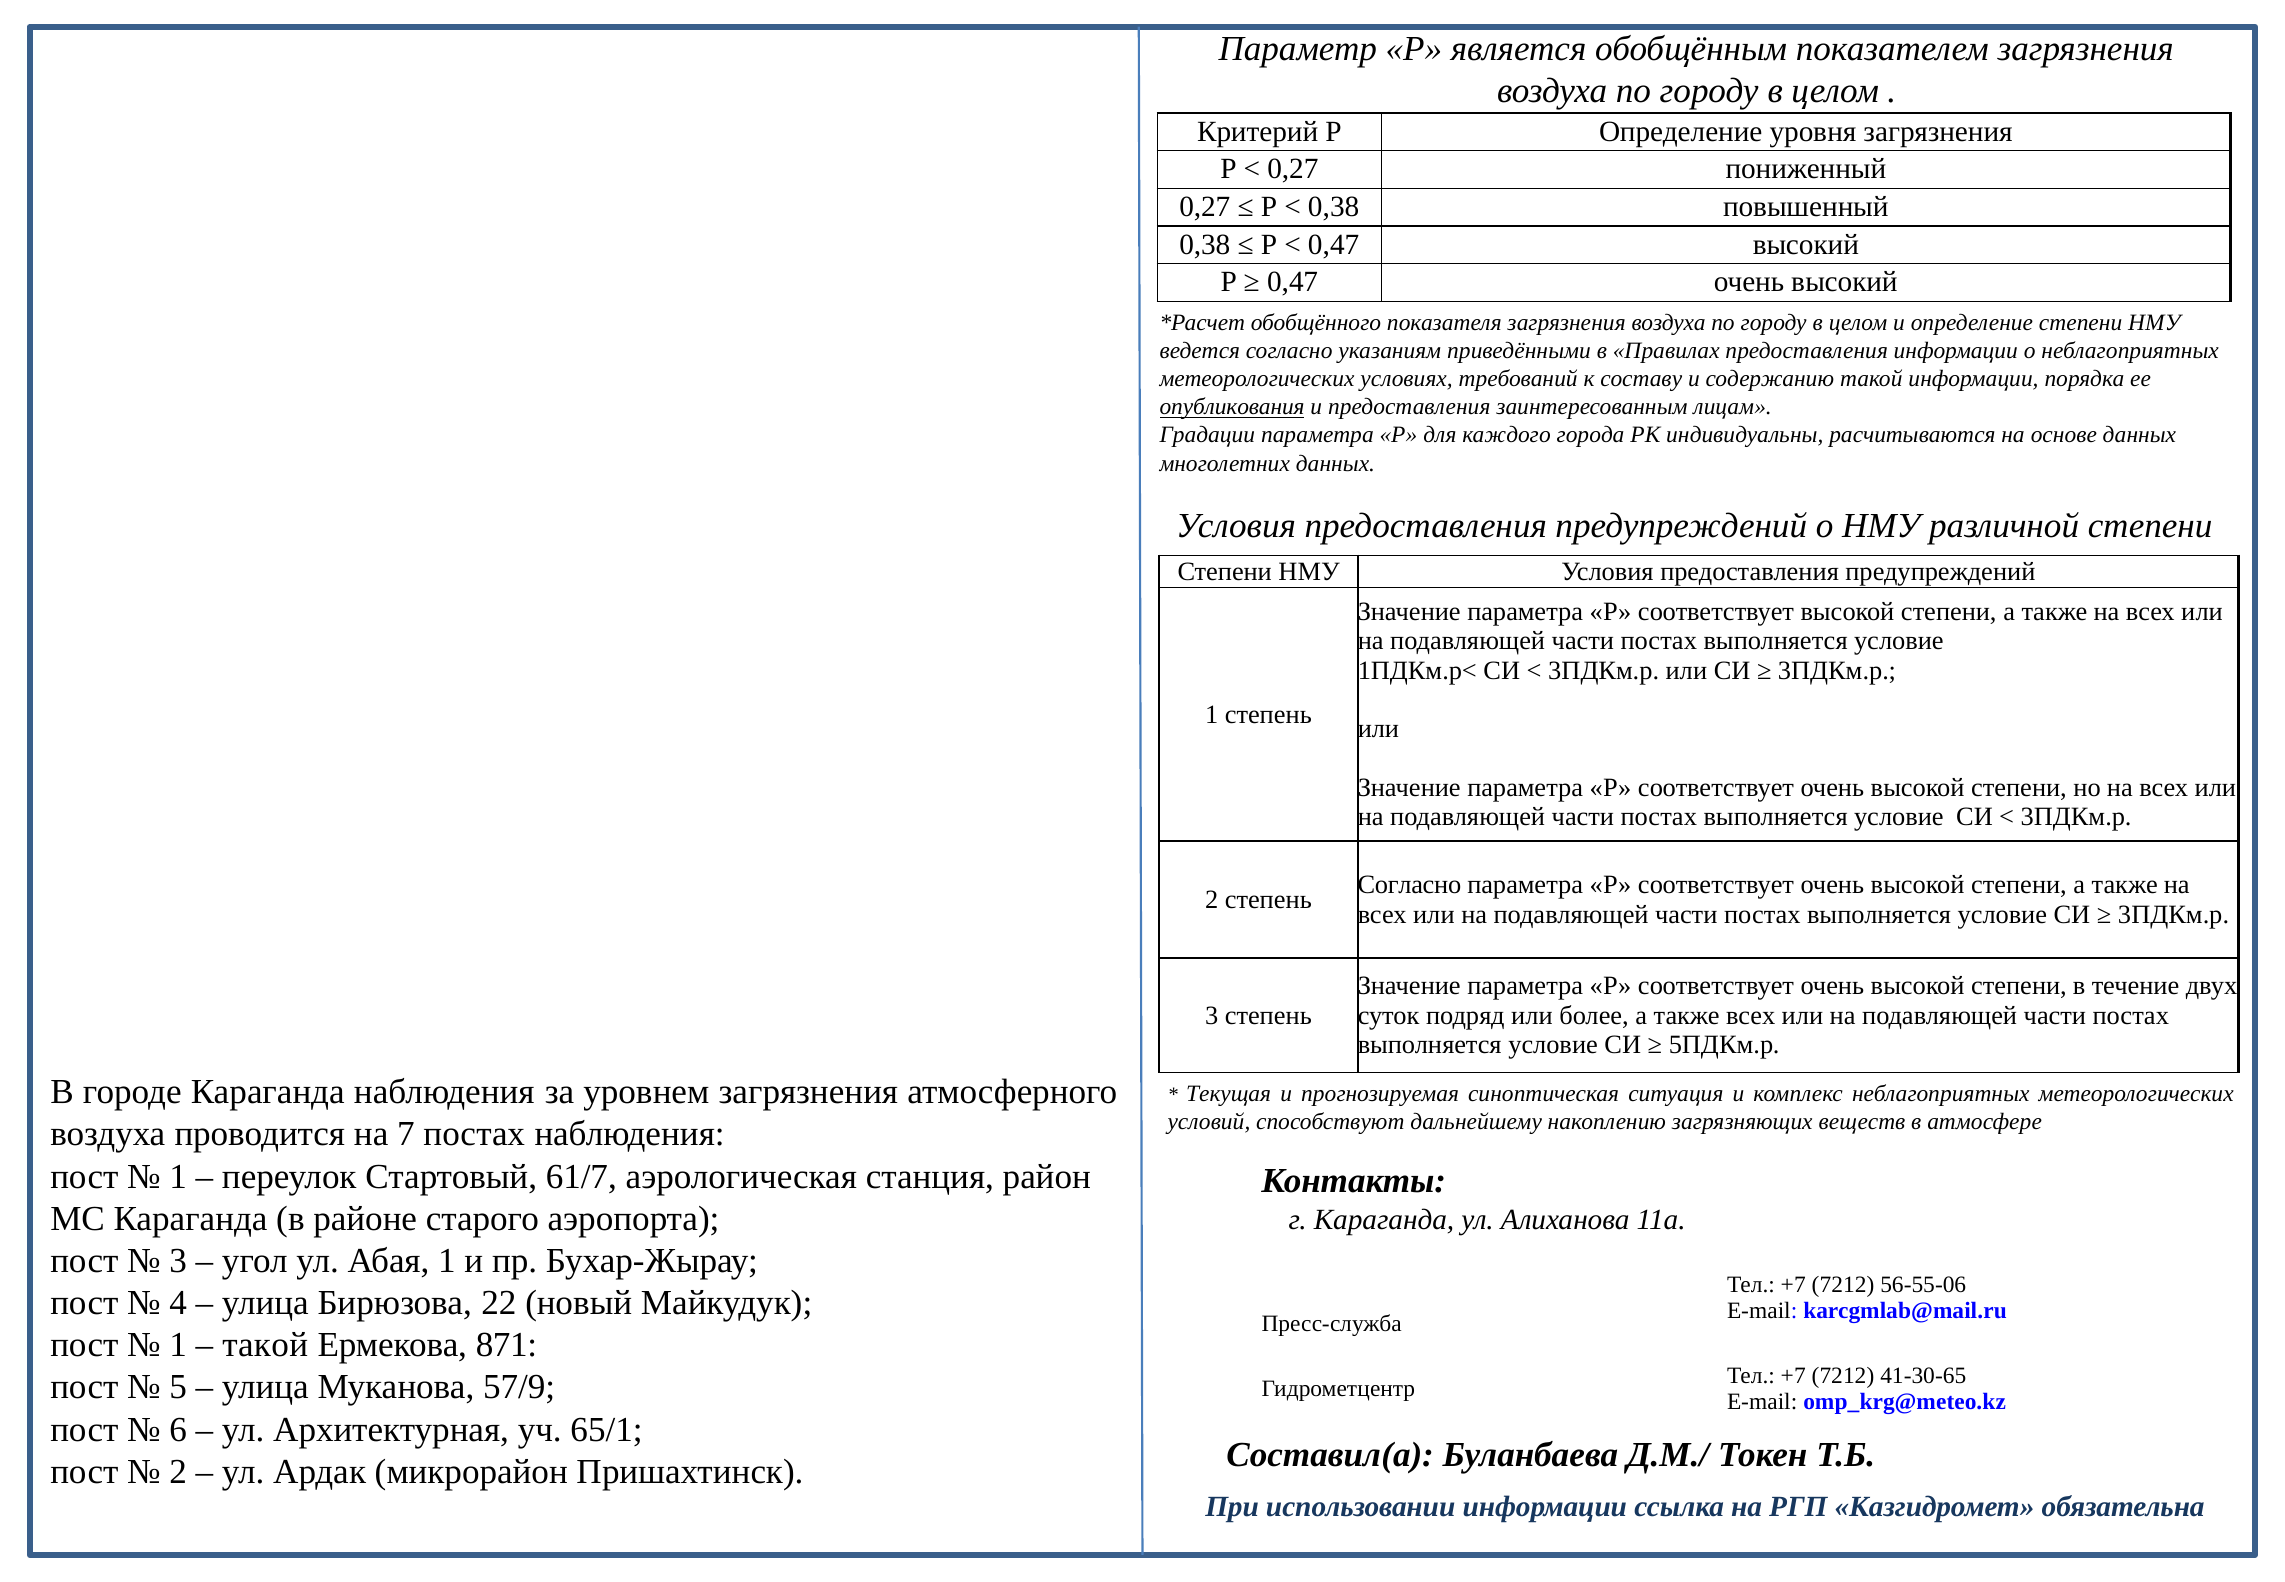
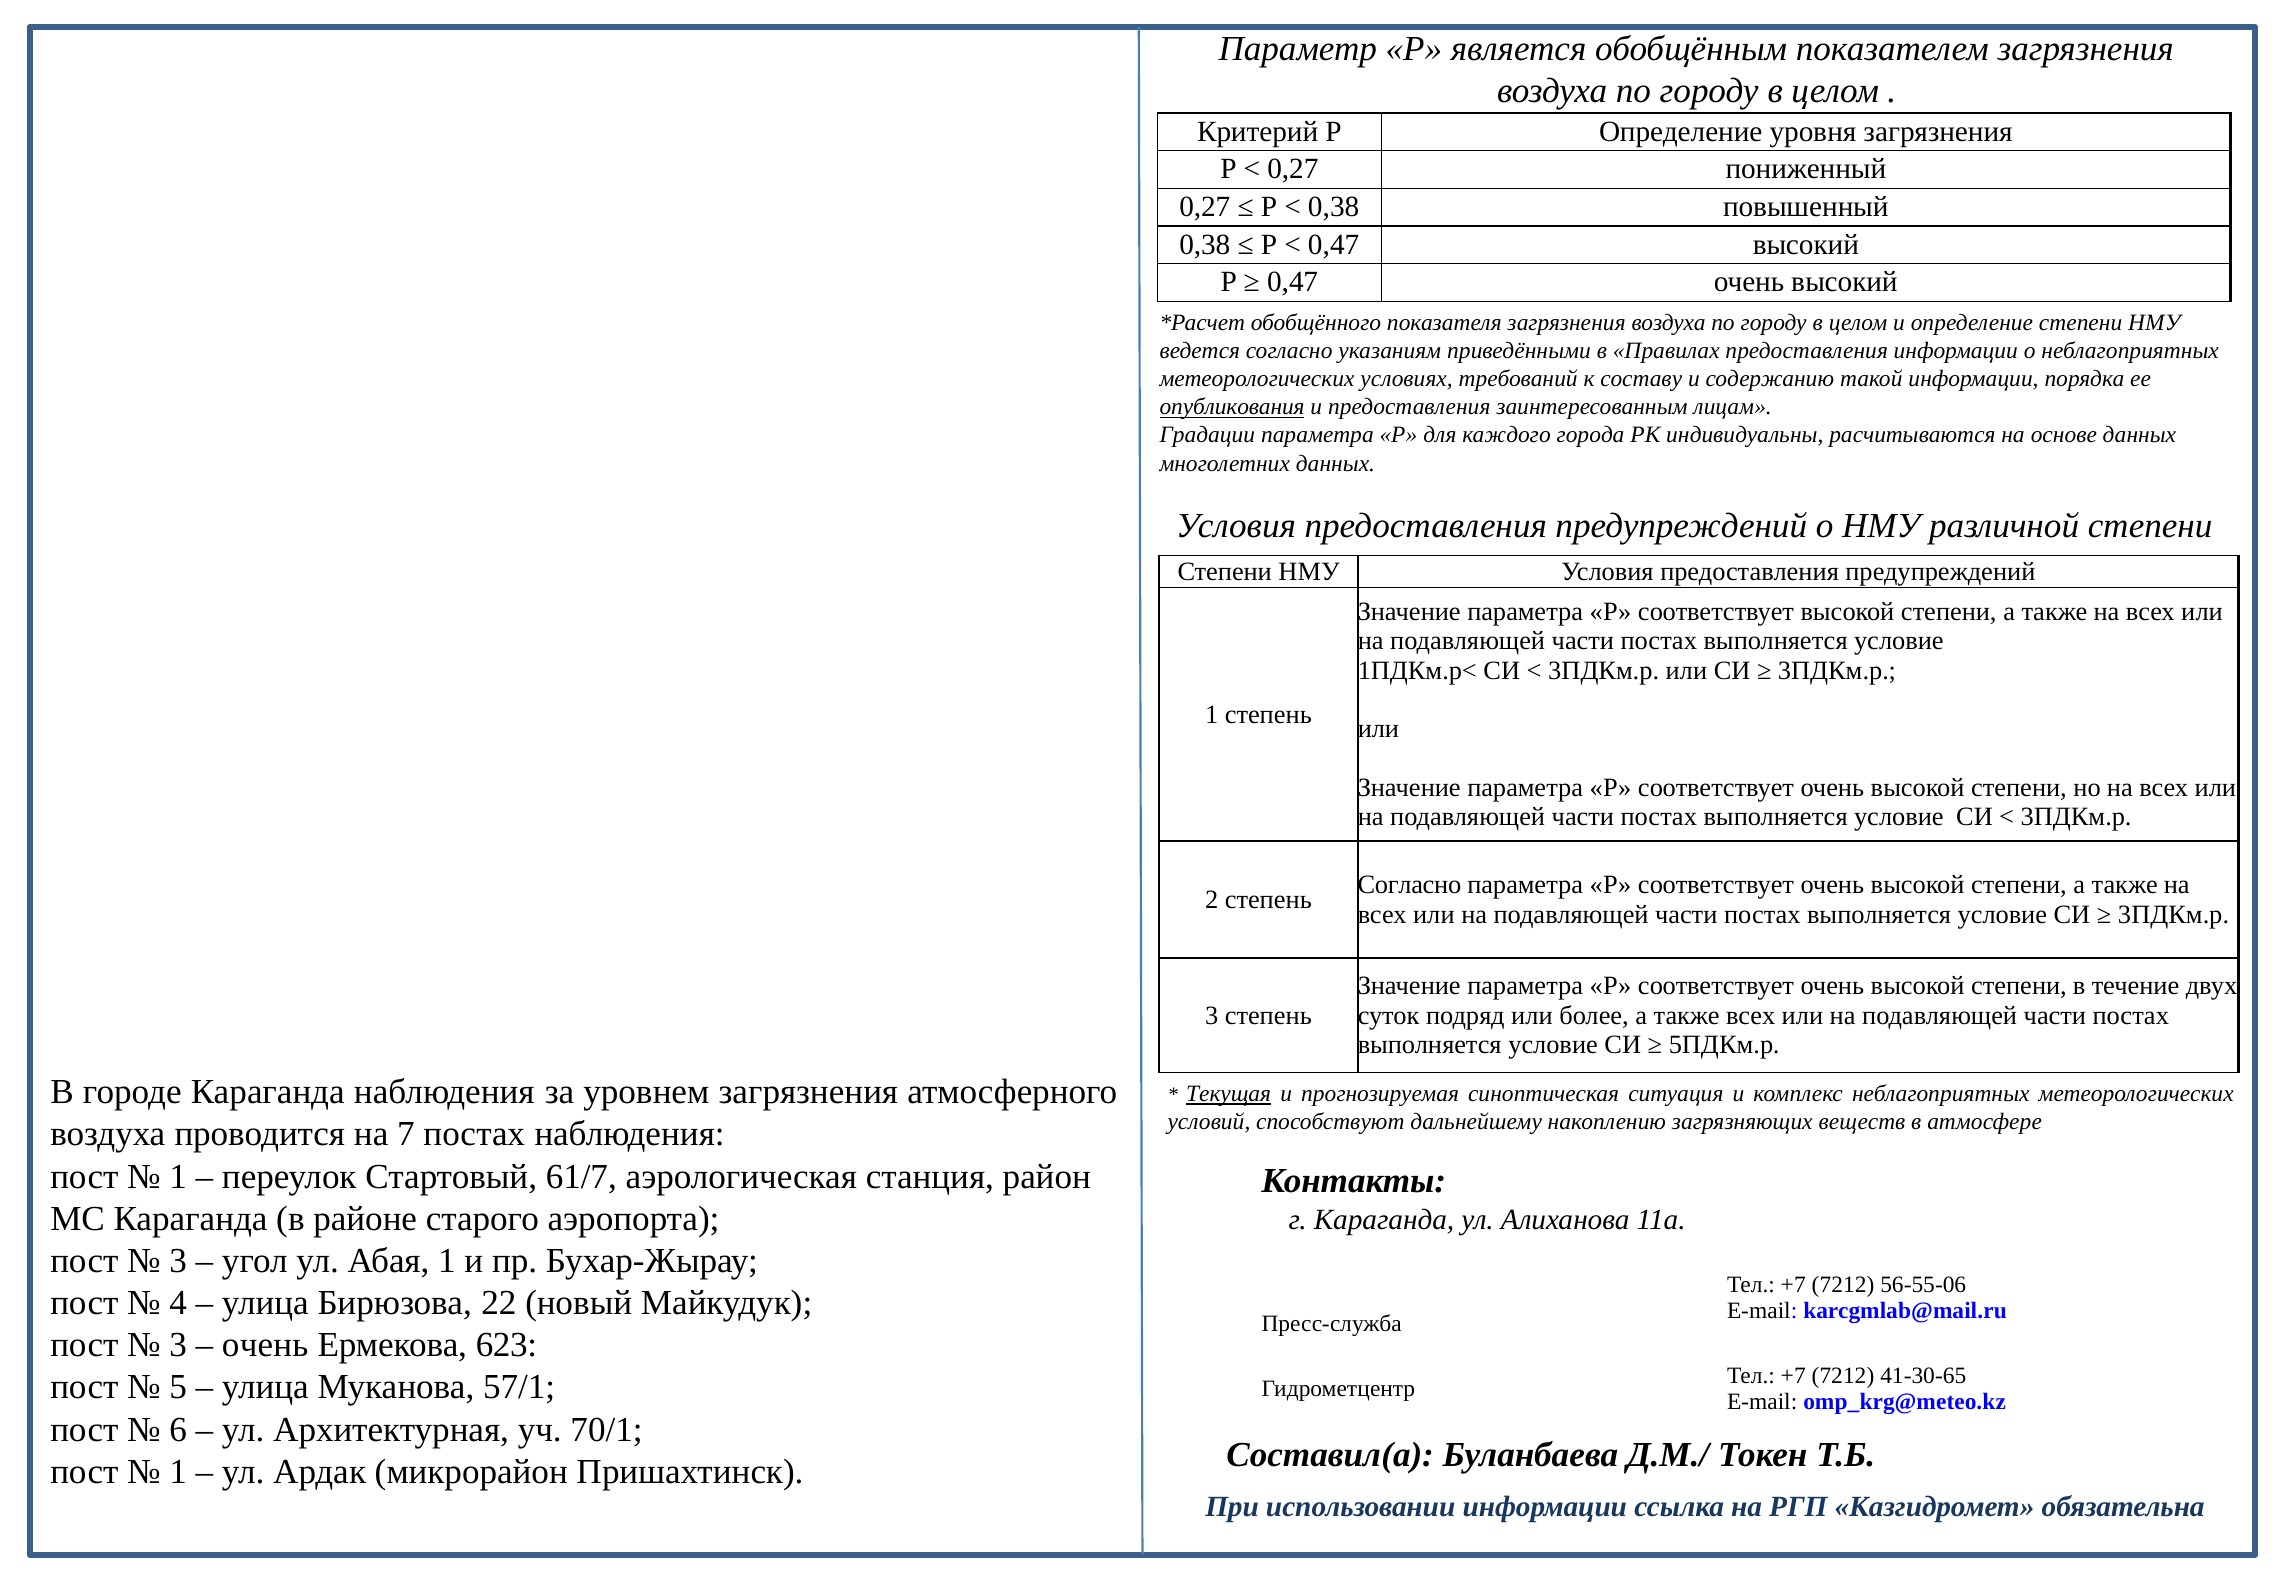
Текущая underline: none -> present (1229, 1094)
1: 1 -> 3 (178, 1345)
такой: такой -> очень (265, 1345)
871: 871 -> 623 (506, 1345)
57/9: 57/9 -> 57/1 (519, 1387)
65/1: 65/1 -> 70/1 (607, 1429)
2: 2 -> 1 (178, 1472)
